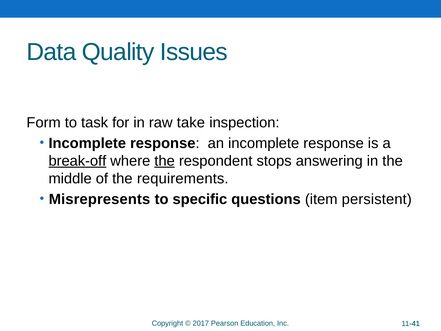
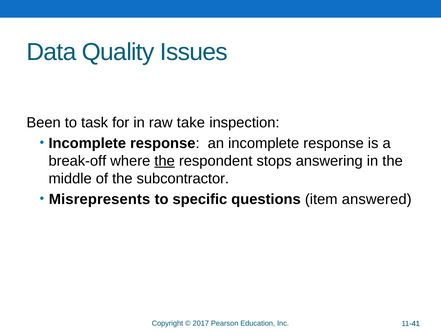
Form: Form -> Been (44, 123)
break-off underline: present -> none (77, 161)
requirements: requirements -> subcontractor (183, 178)
persistent: persistent -> answered (377, 199)
